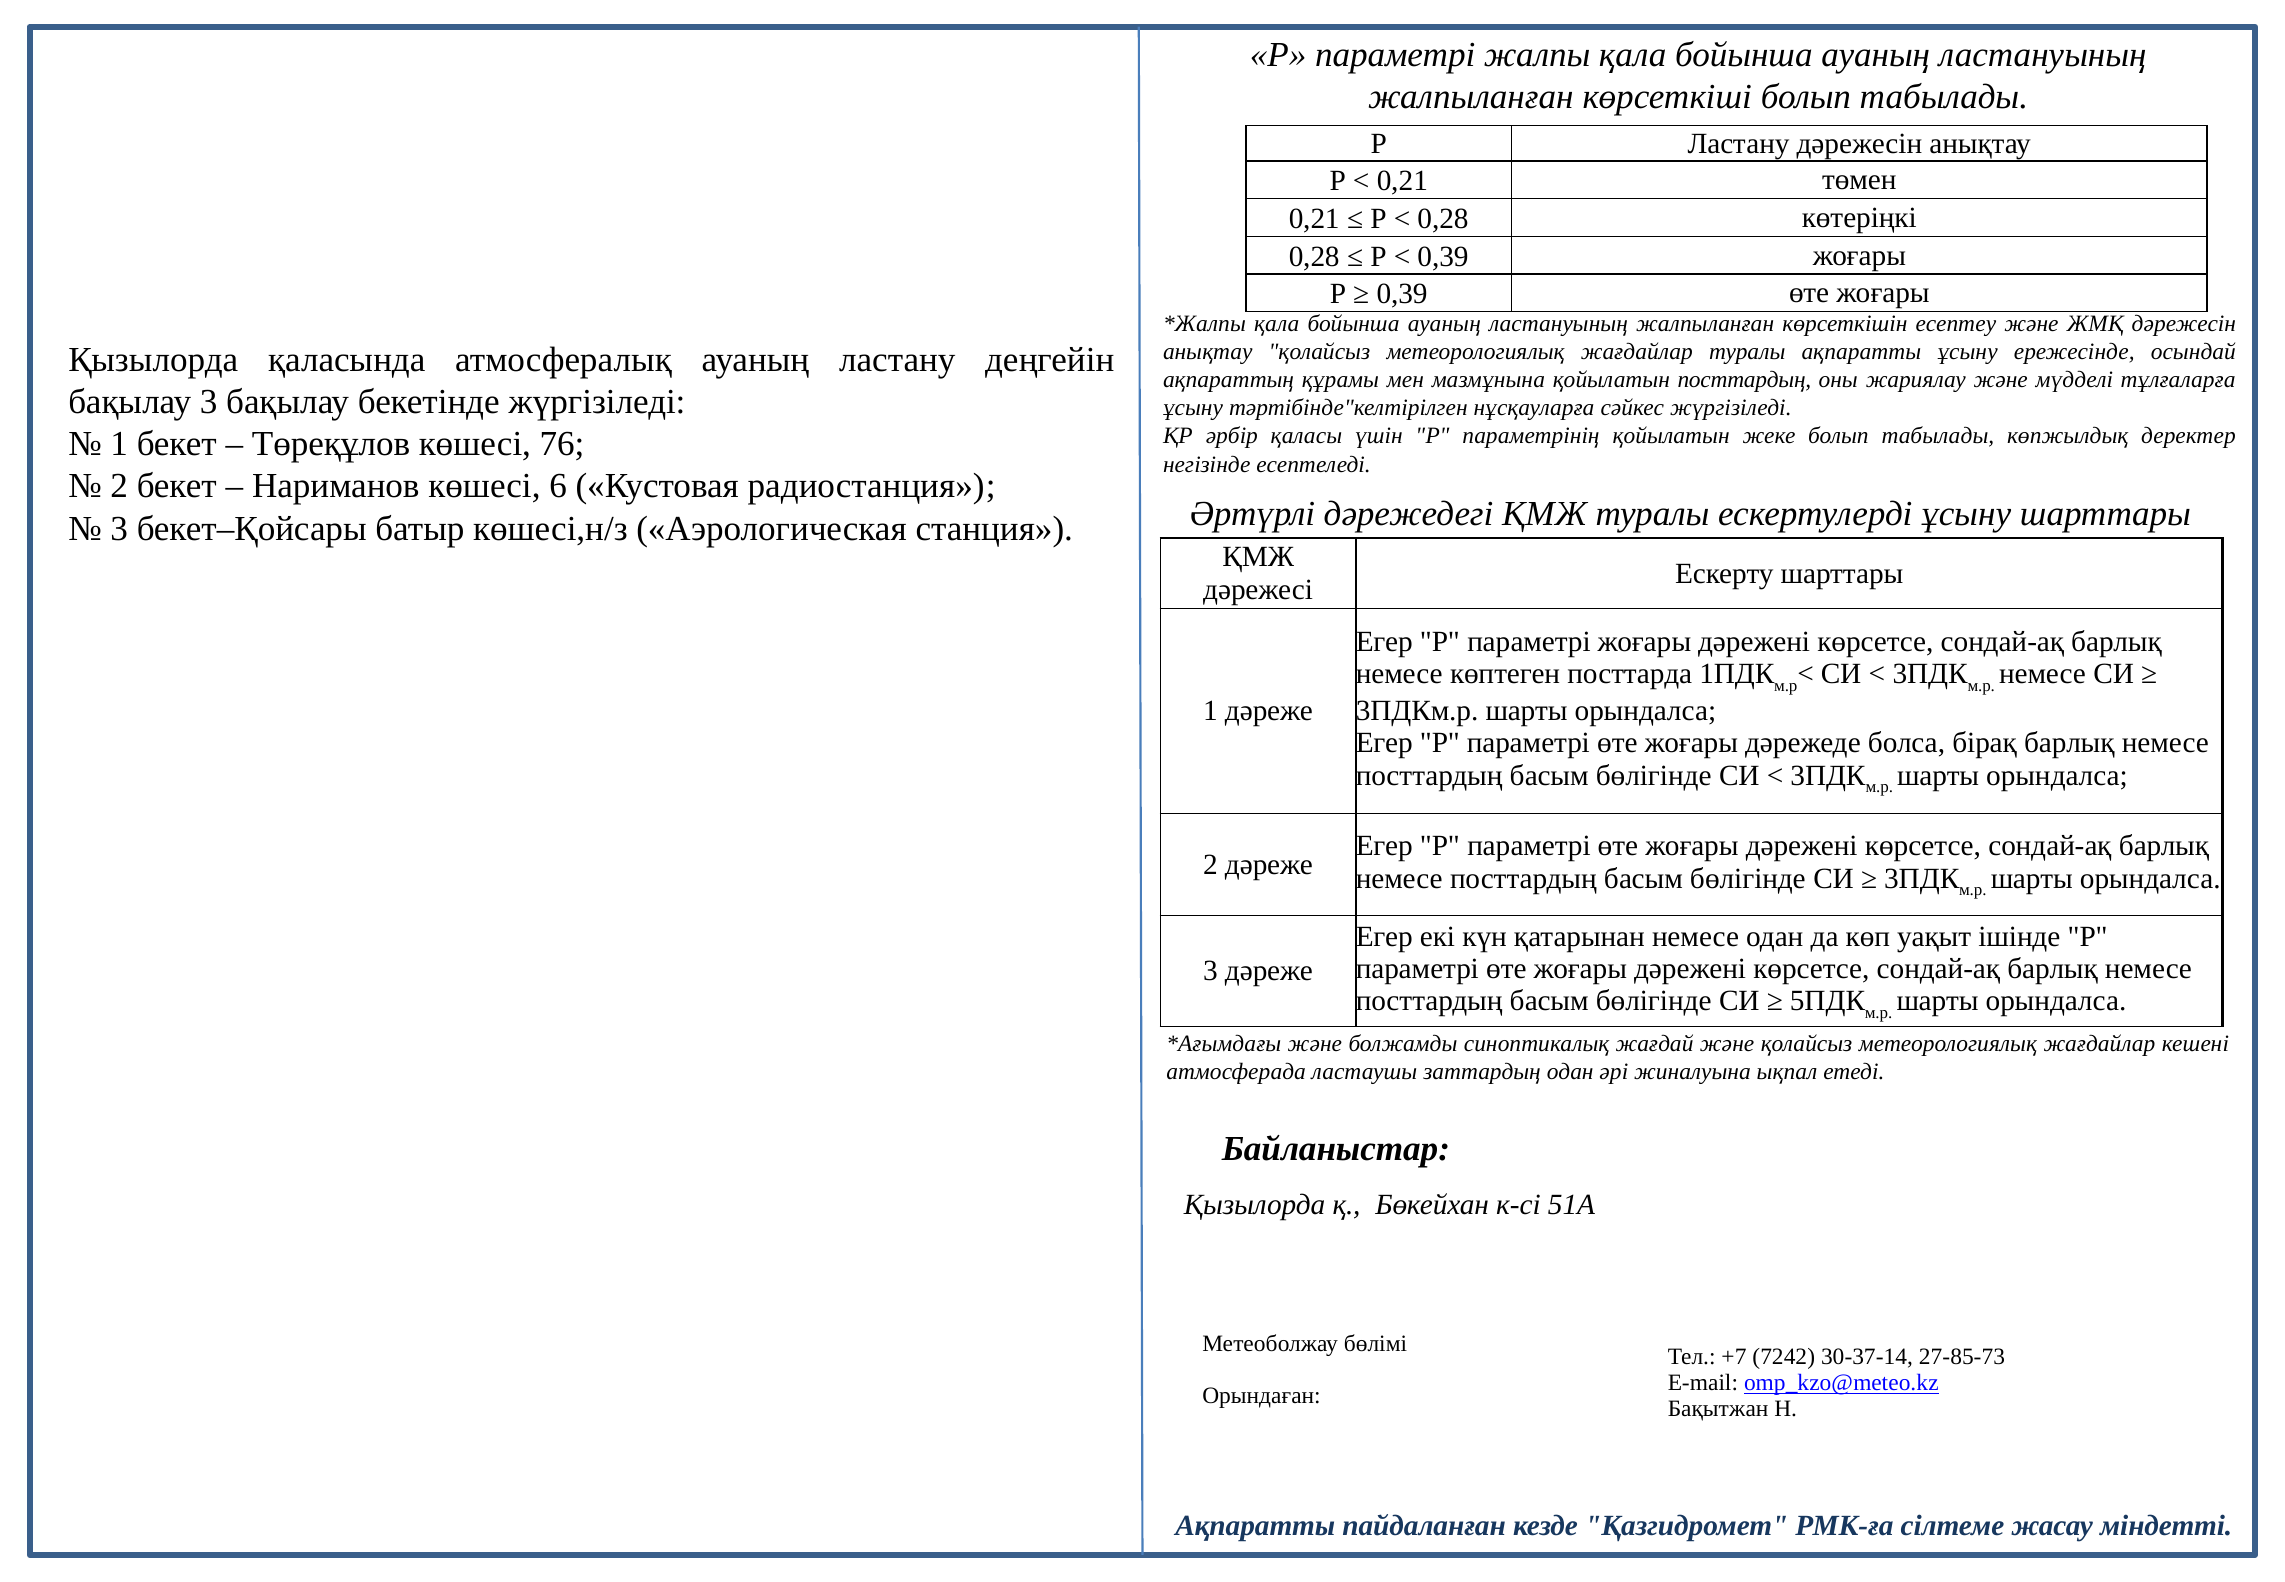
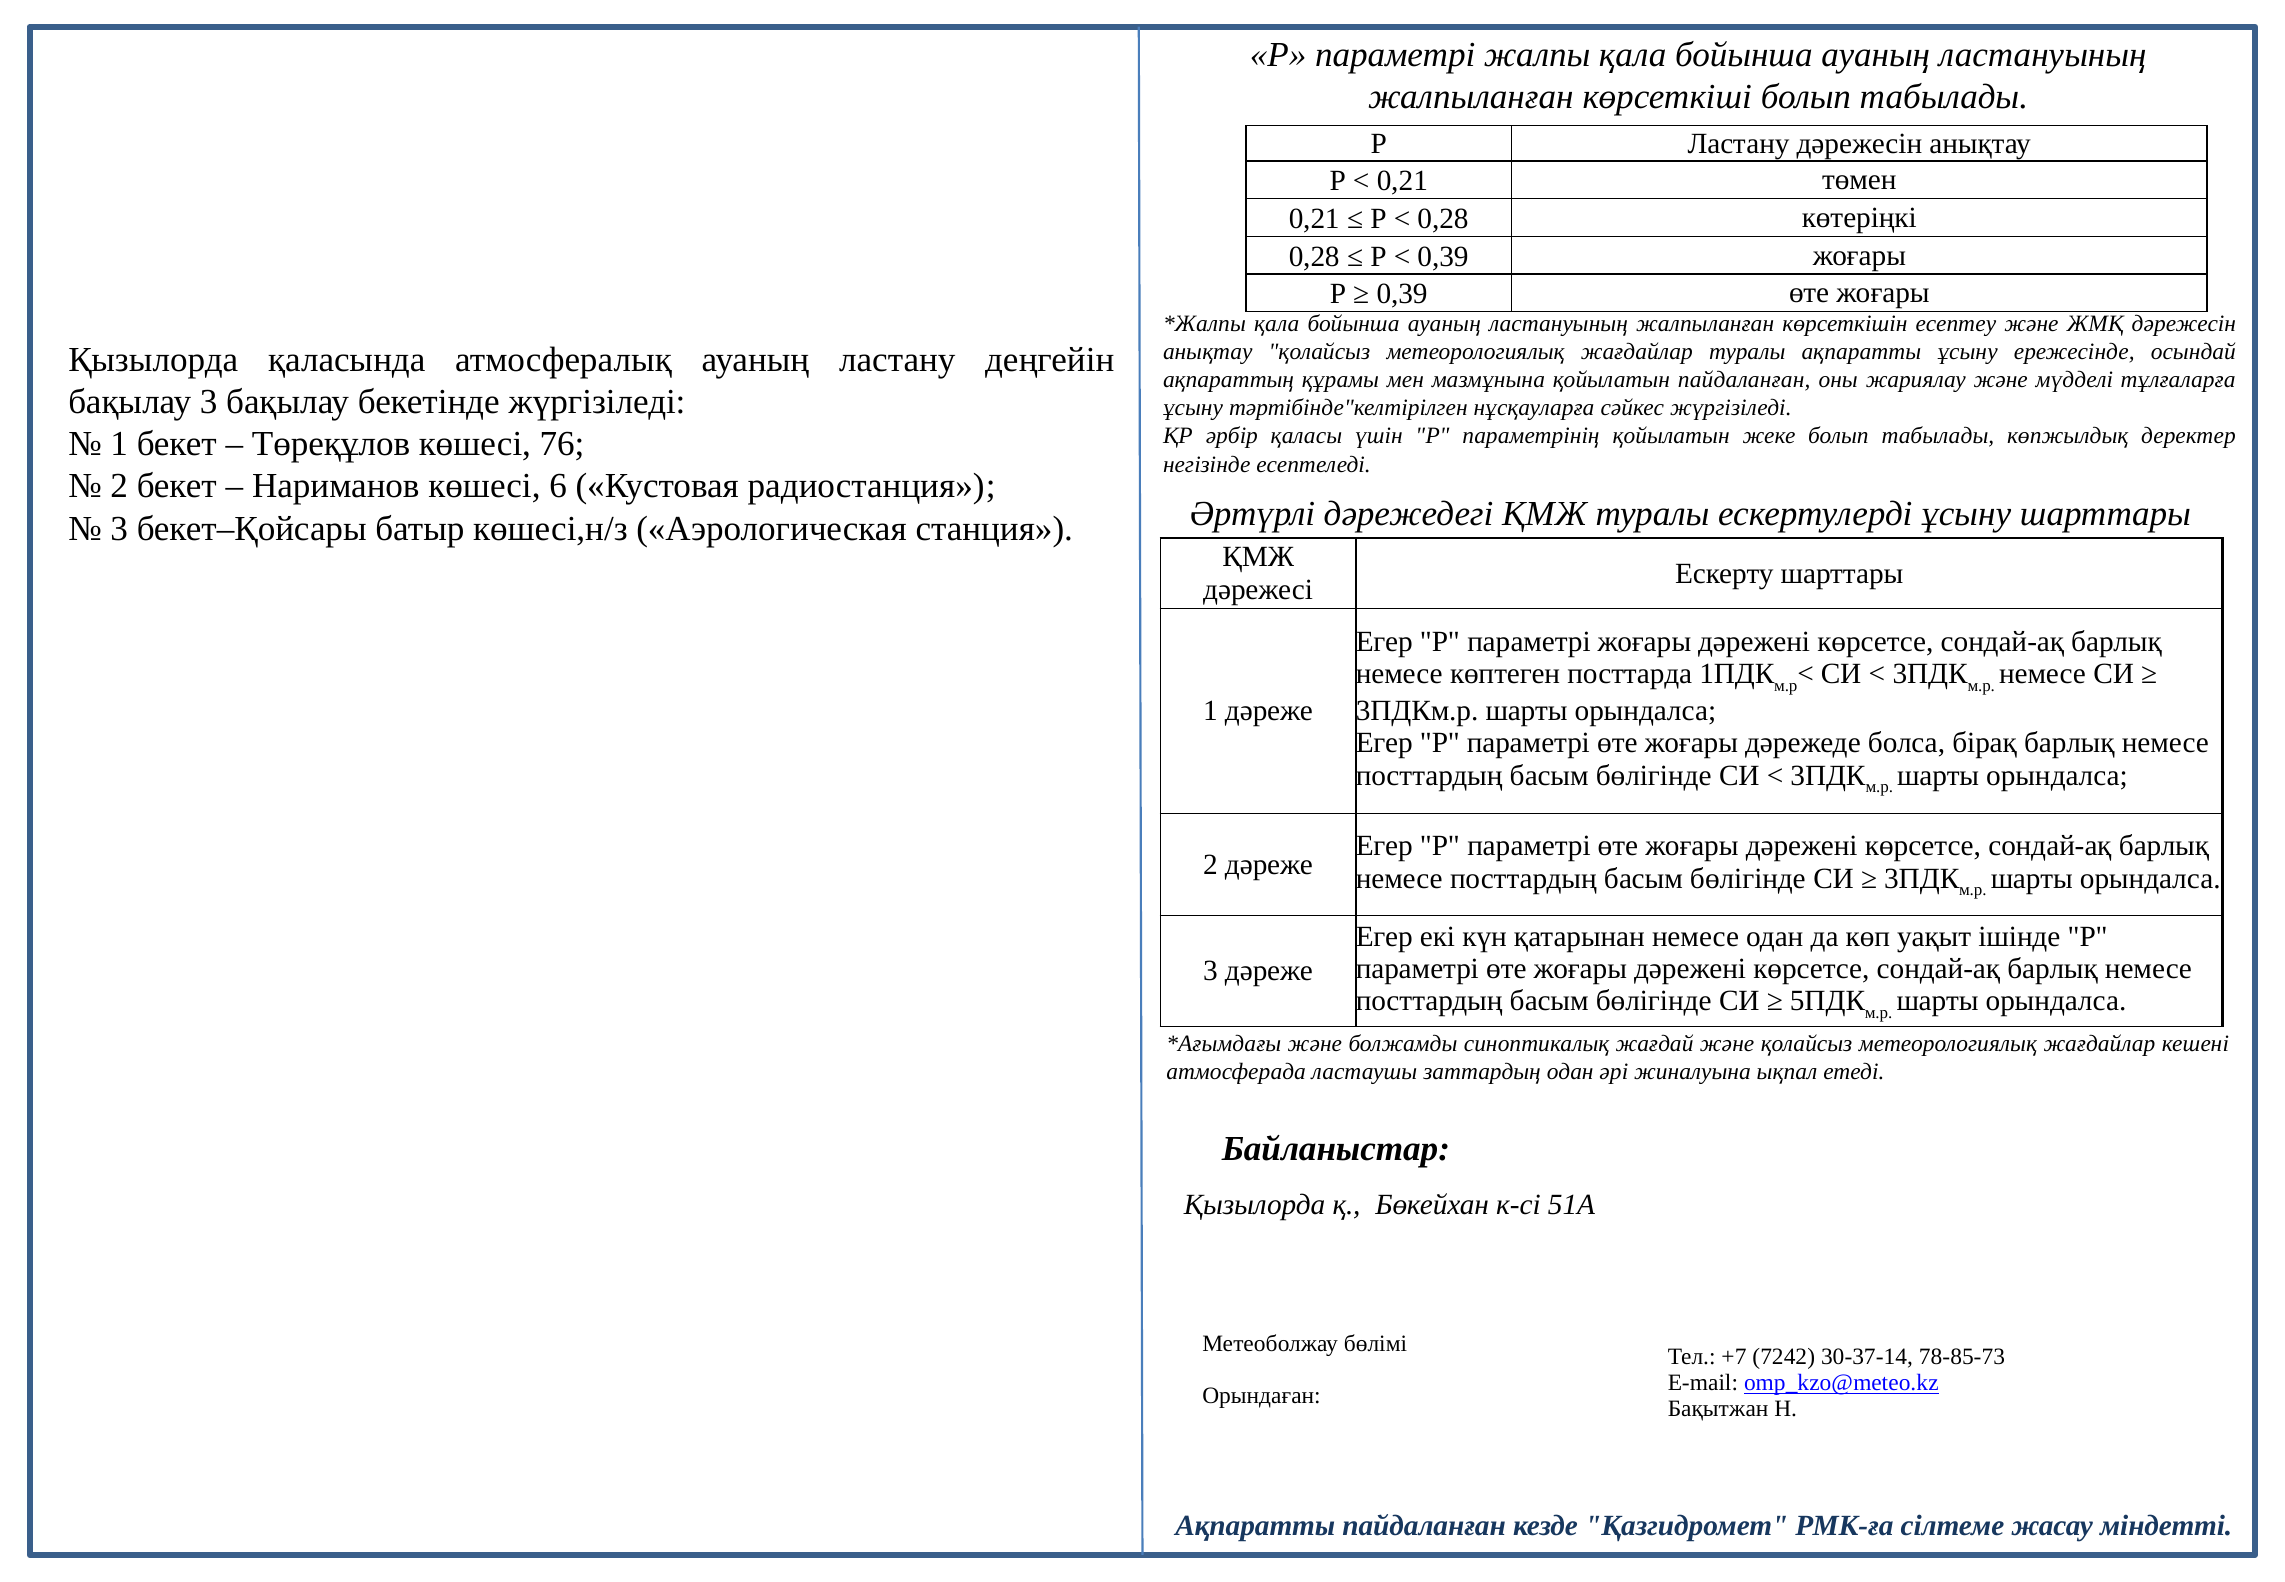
қойылатын посттардың: посттардың -> пайдаланған (1744, 380)
27-85-73: 27-85-73 -> 78-85-73 (1962, 1357)
